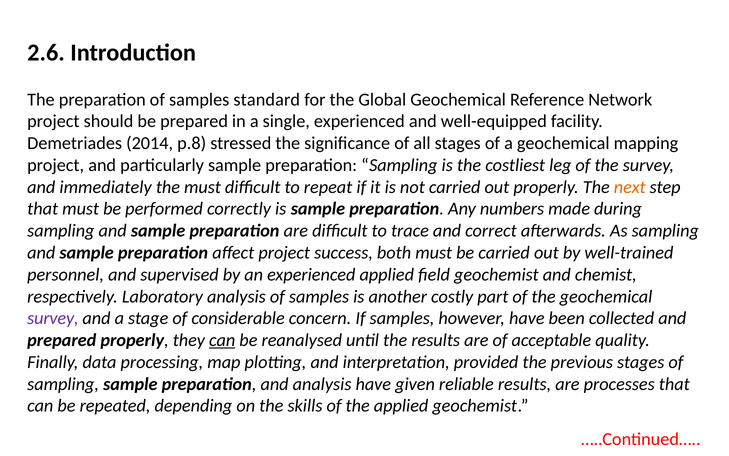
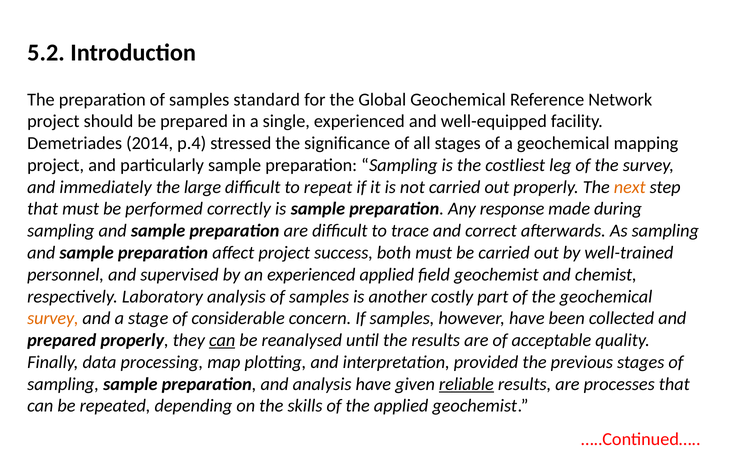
2.6: 2.6 -> 5.2 (46, 52)
p.8: p.8 -> p.4 (192, 143)
the must: must -> large (203, 187)
numbers: numbers -> response (512, 209)
survey colour: purple -> orange (53, 318)
reliable underline: none -> present (466, 384)
